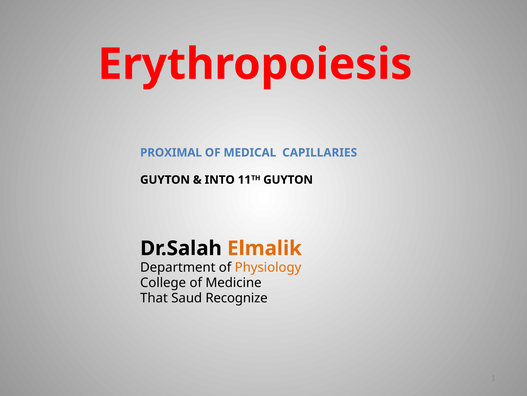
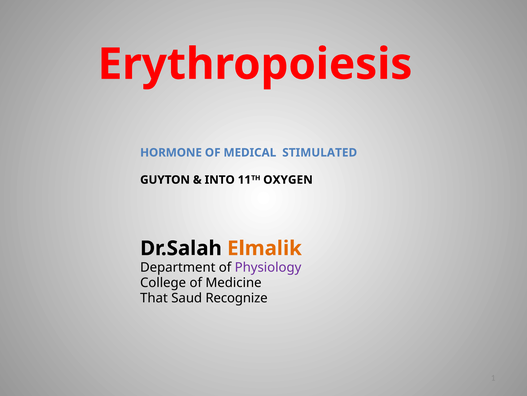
PROXIMAL: PROXIMAL -> HORMONE (171, 152)
CAPILLARIES: CAPILLARIES -> STIMULATED (320, 152)
11TH GUYTON: GUYTON -> OXYGEN (288, 180)
Physiology colour: orange -> purple (268, 267)
